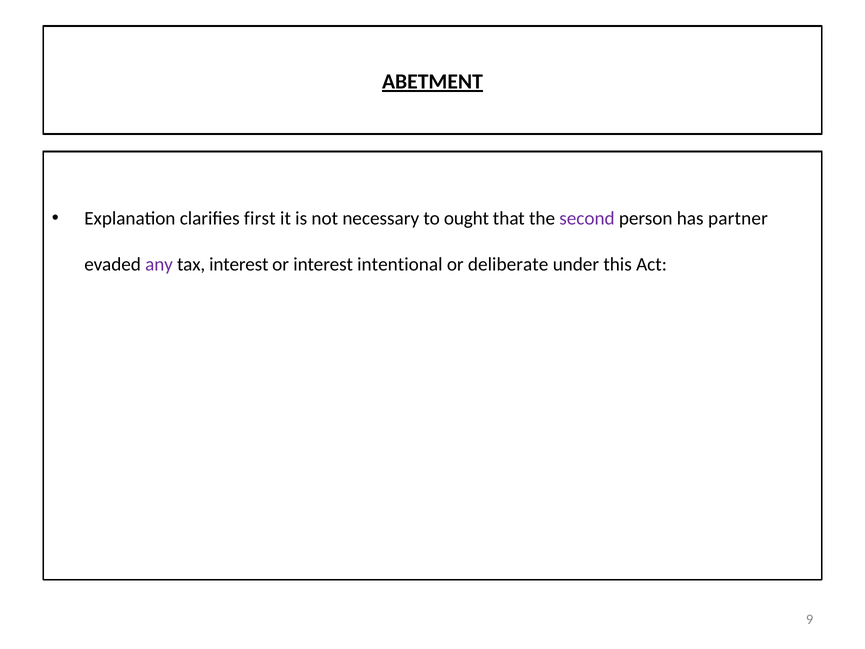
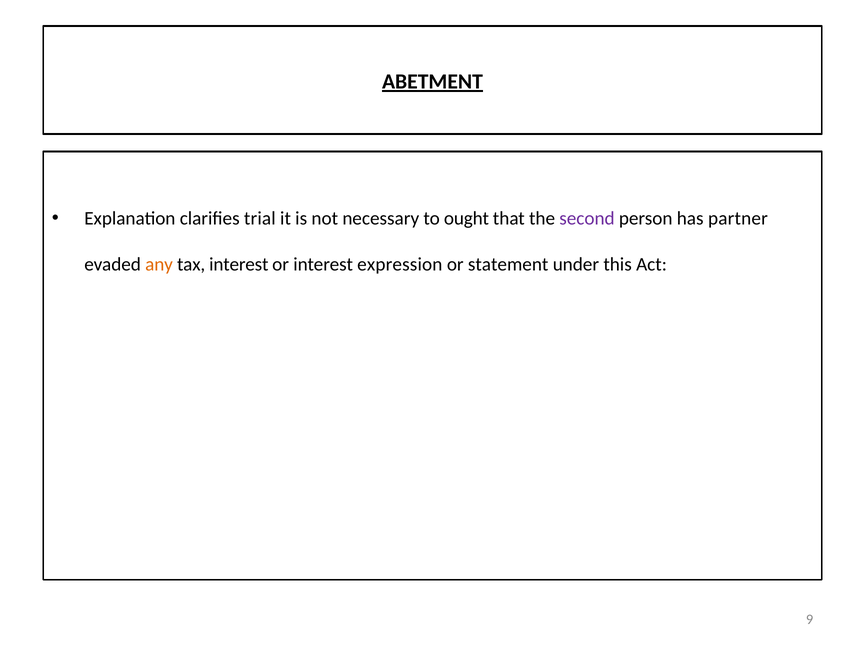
first: first -> trial (260, 218)
any colour: purple -> orange (159, 264)
intentional: intentional -> expression (400, 264)
deliberate: deliberate -> statement (508, 264)
